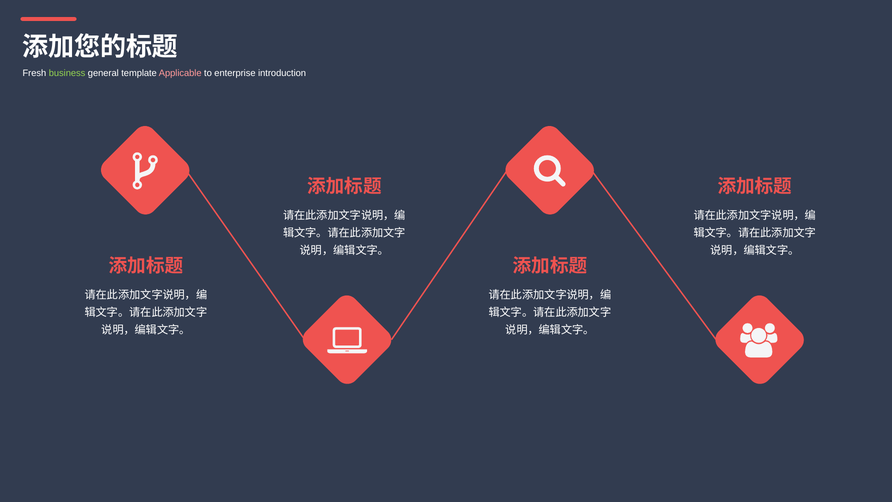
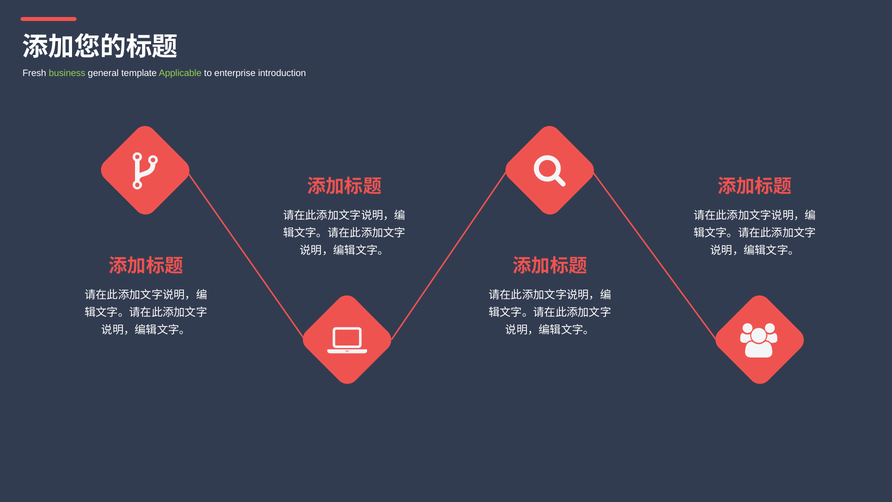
Applicable colour: pink -> light green (180, 73)
